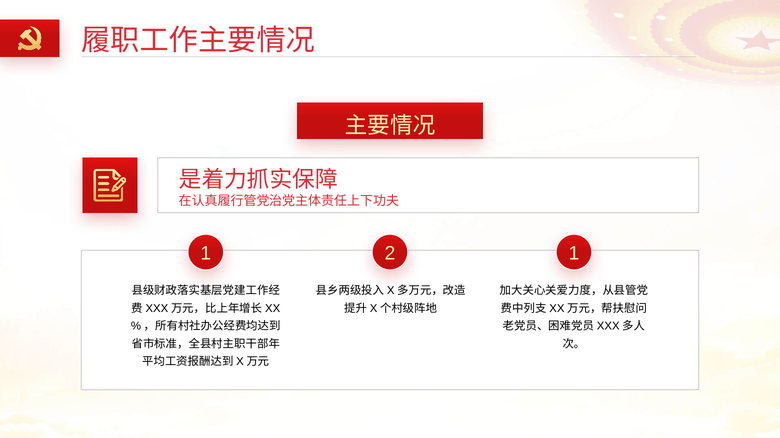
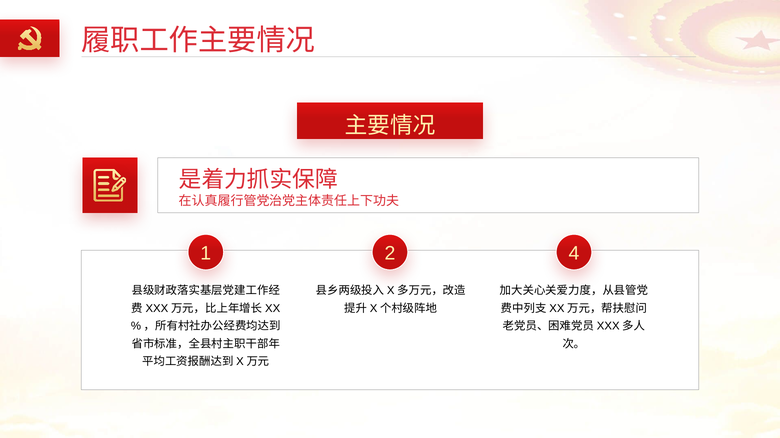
2 1: 1 -> 4 (574, 254)
